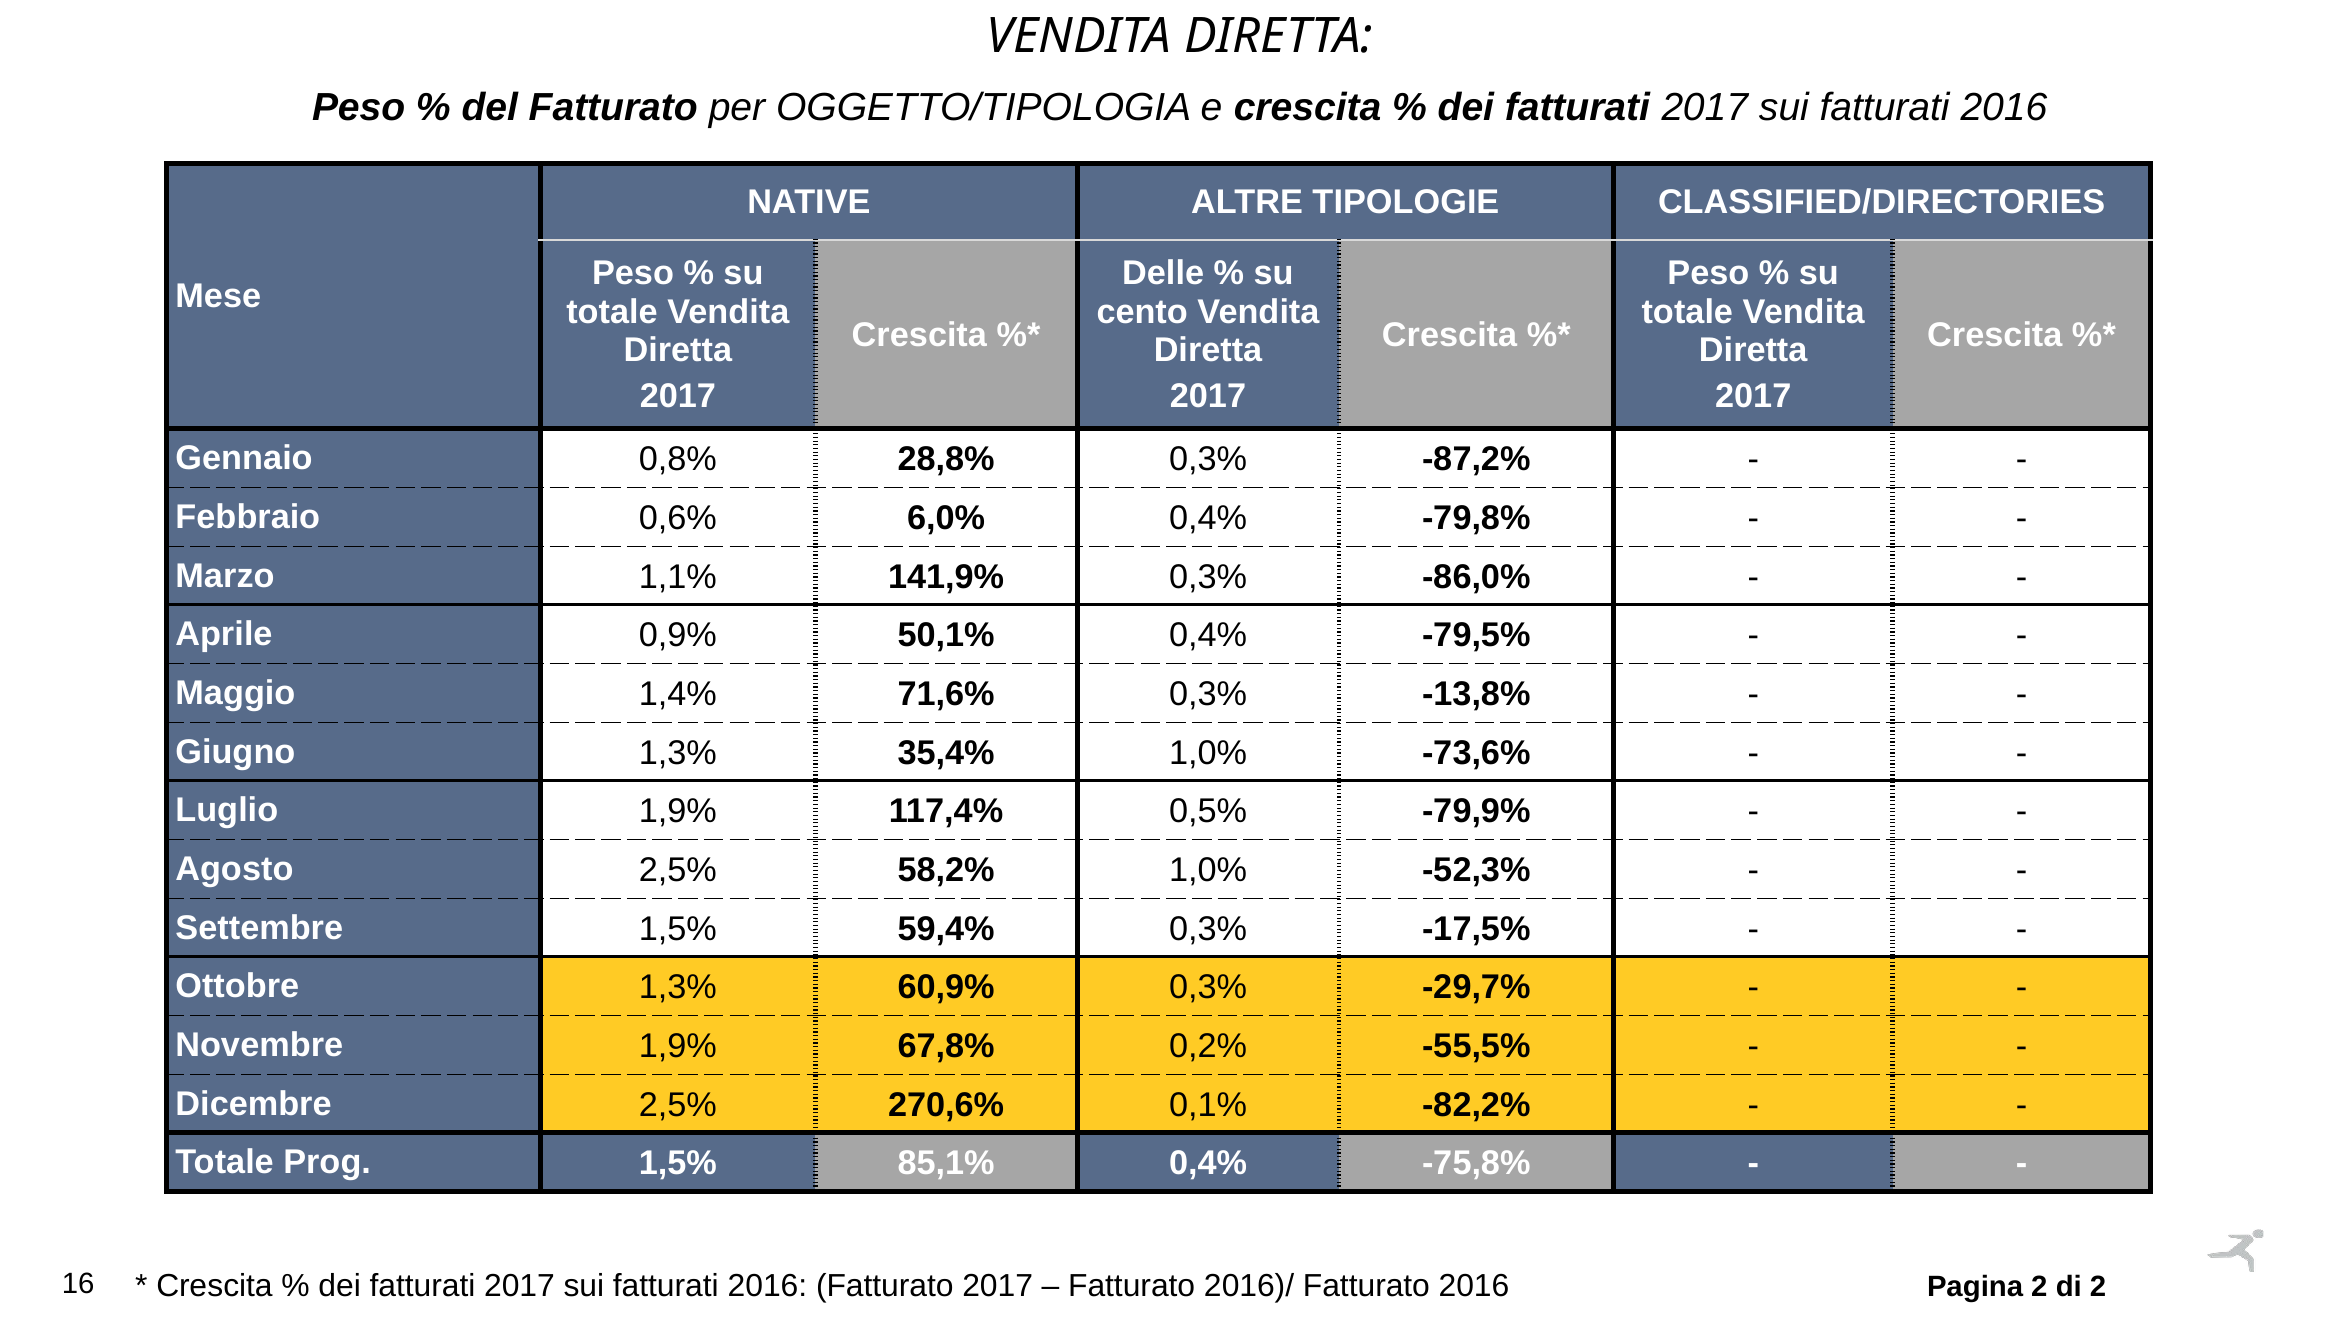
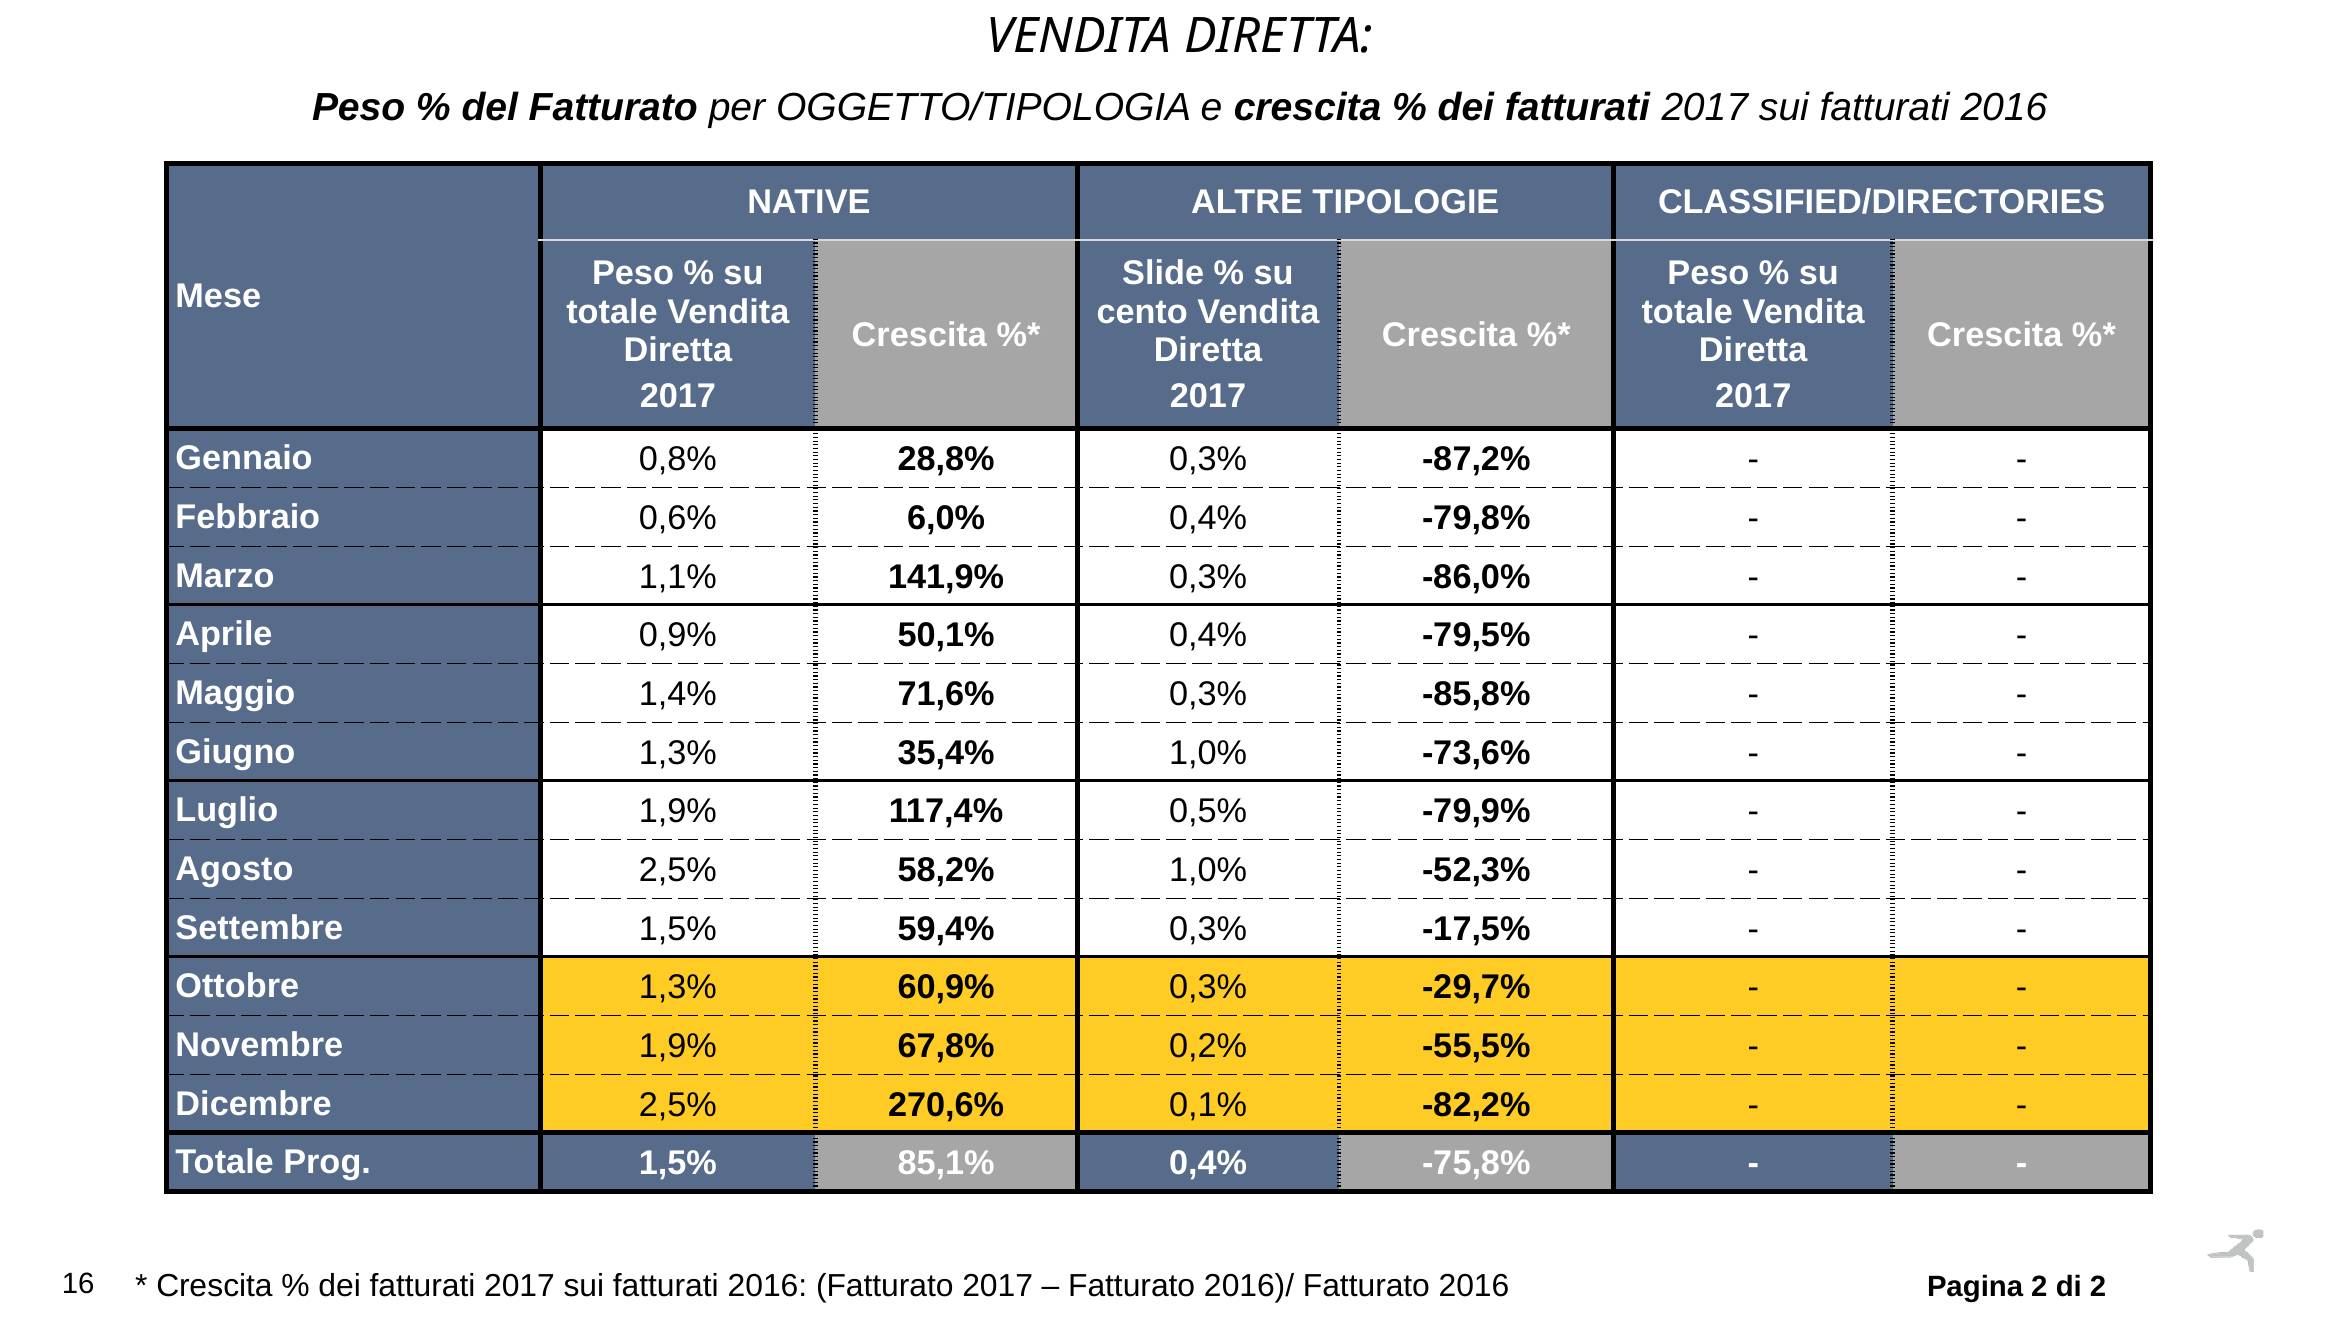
Delle: Delle -> Slide (1163, 274)
-13,8%: -13,8% -> -85,8% (1476, 694)
